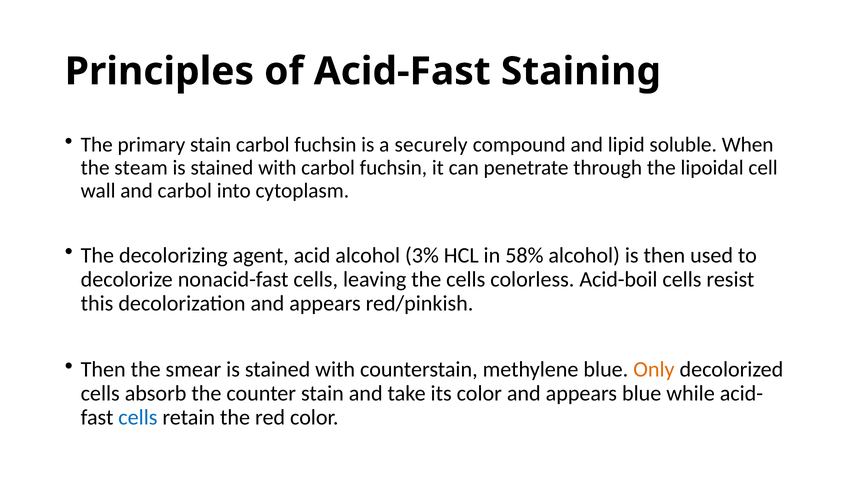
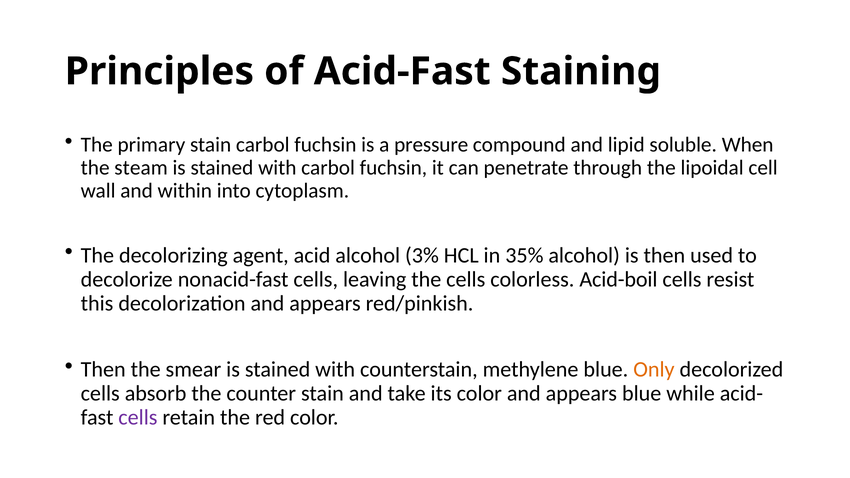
securely: securely -> pressure (431, 145)
and carbol: carbol -> within (185, 191)
58%: 58% -> 35% (524, 256)
cells colour: blue -> purple (138, 417)
